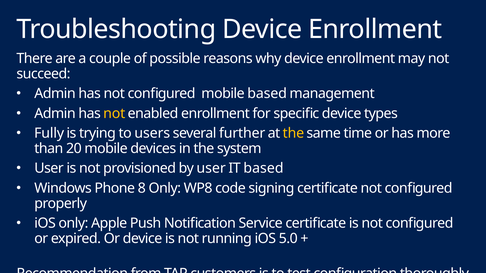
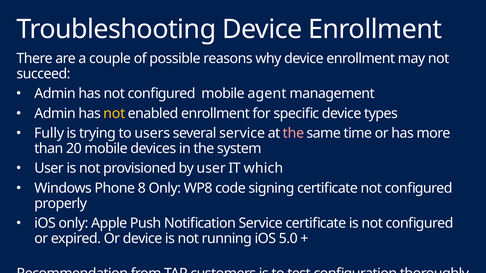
mobile based: based -> agent (267, 94)
several further: further -> service (242, 133)
the colour: yellow -> pink (293, 133)
IT based: based -> which (263, 169)
